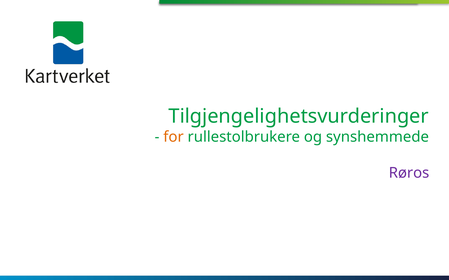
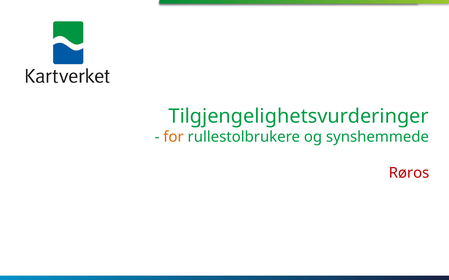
Røros colour: purple -> red (409, 173)
